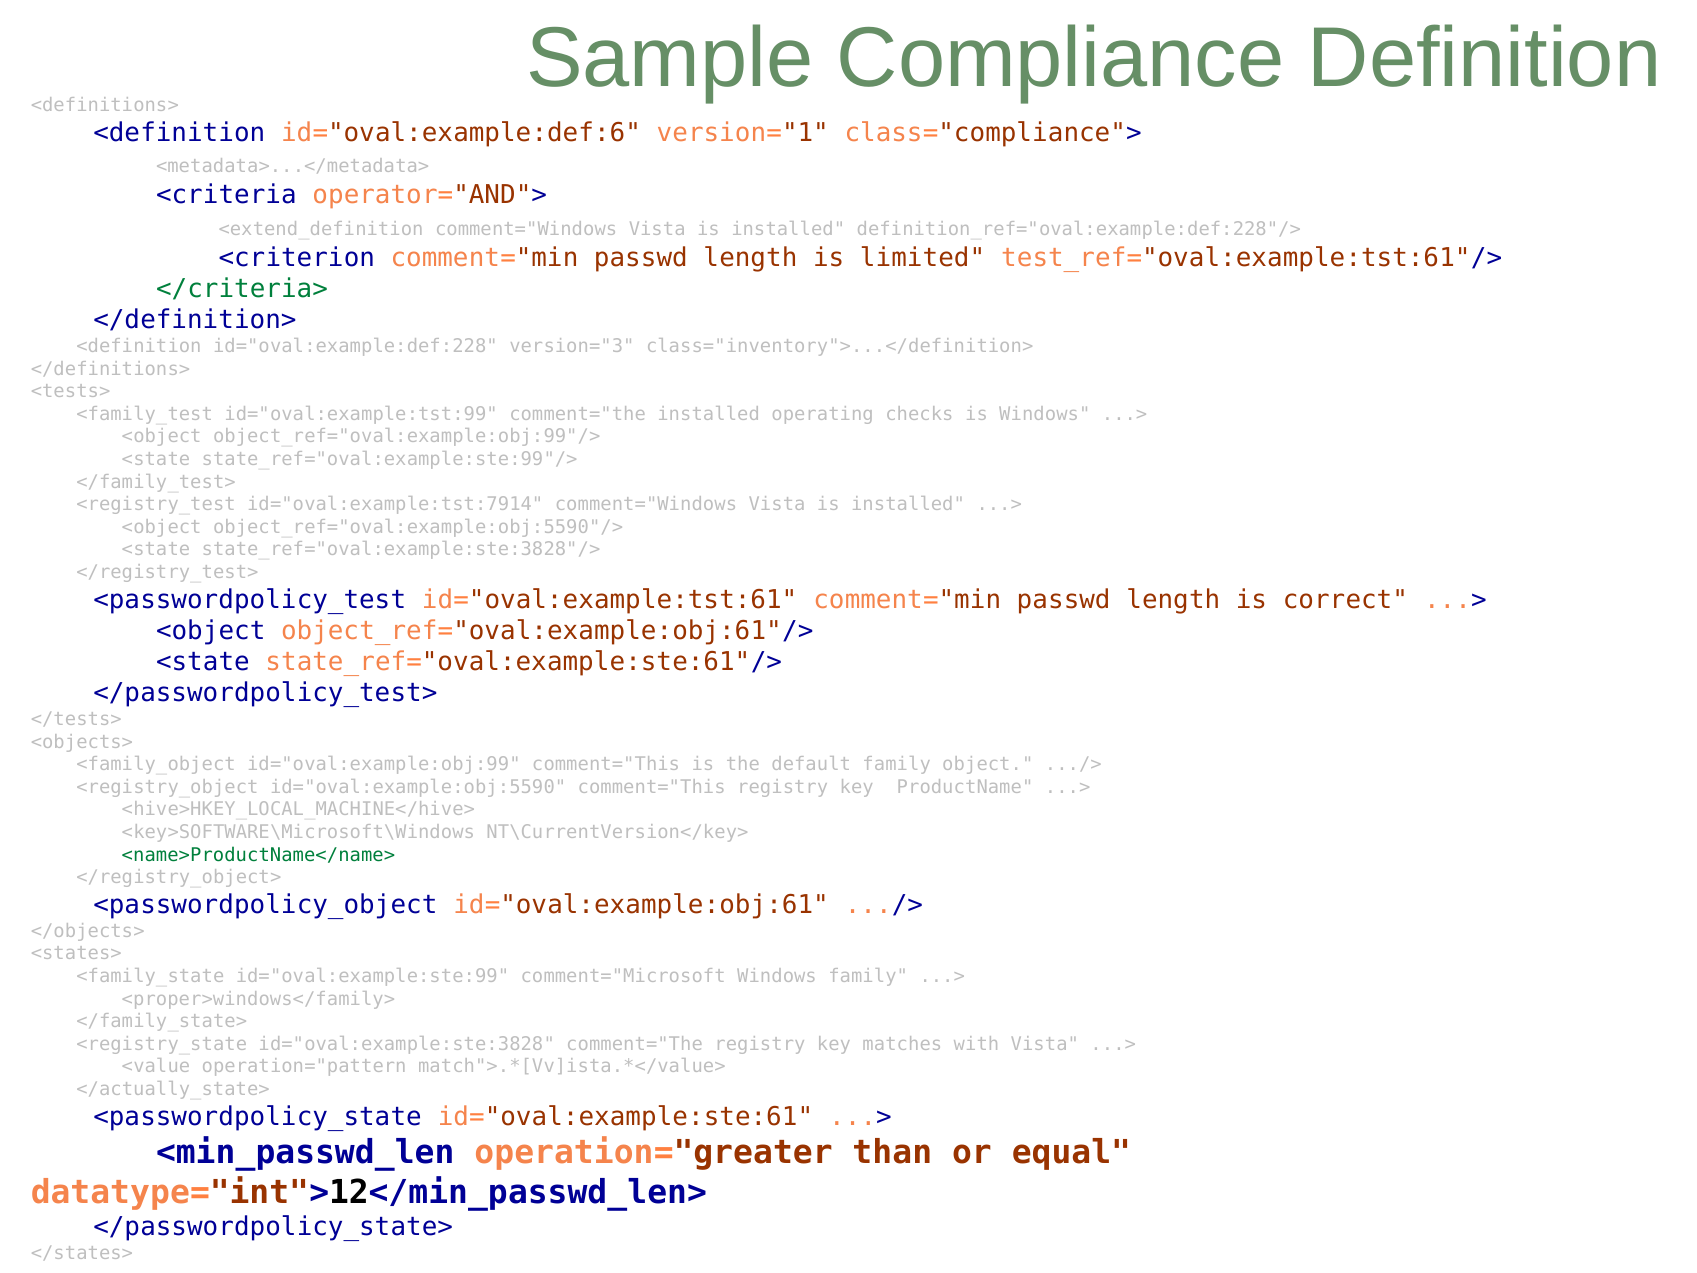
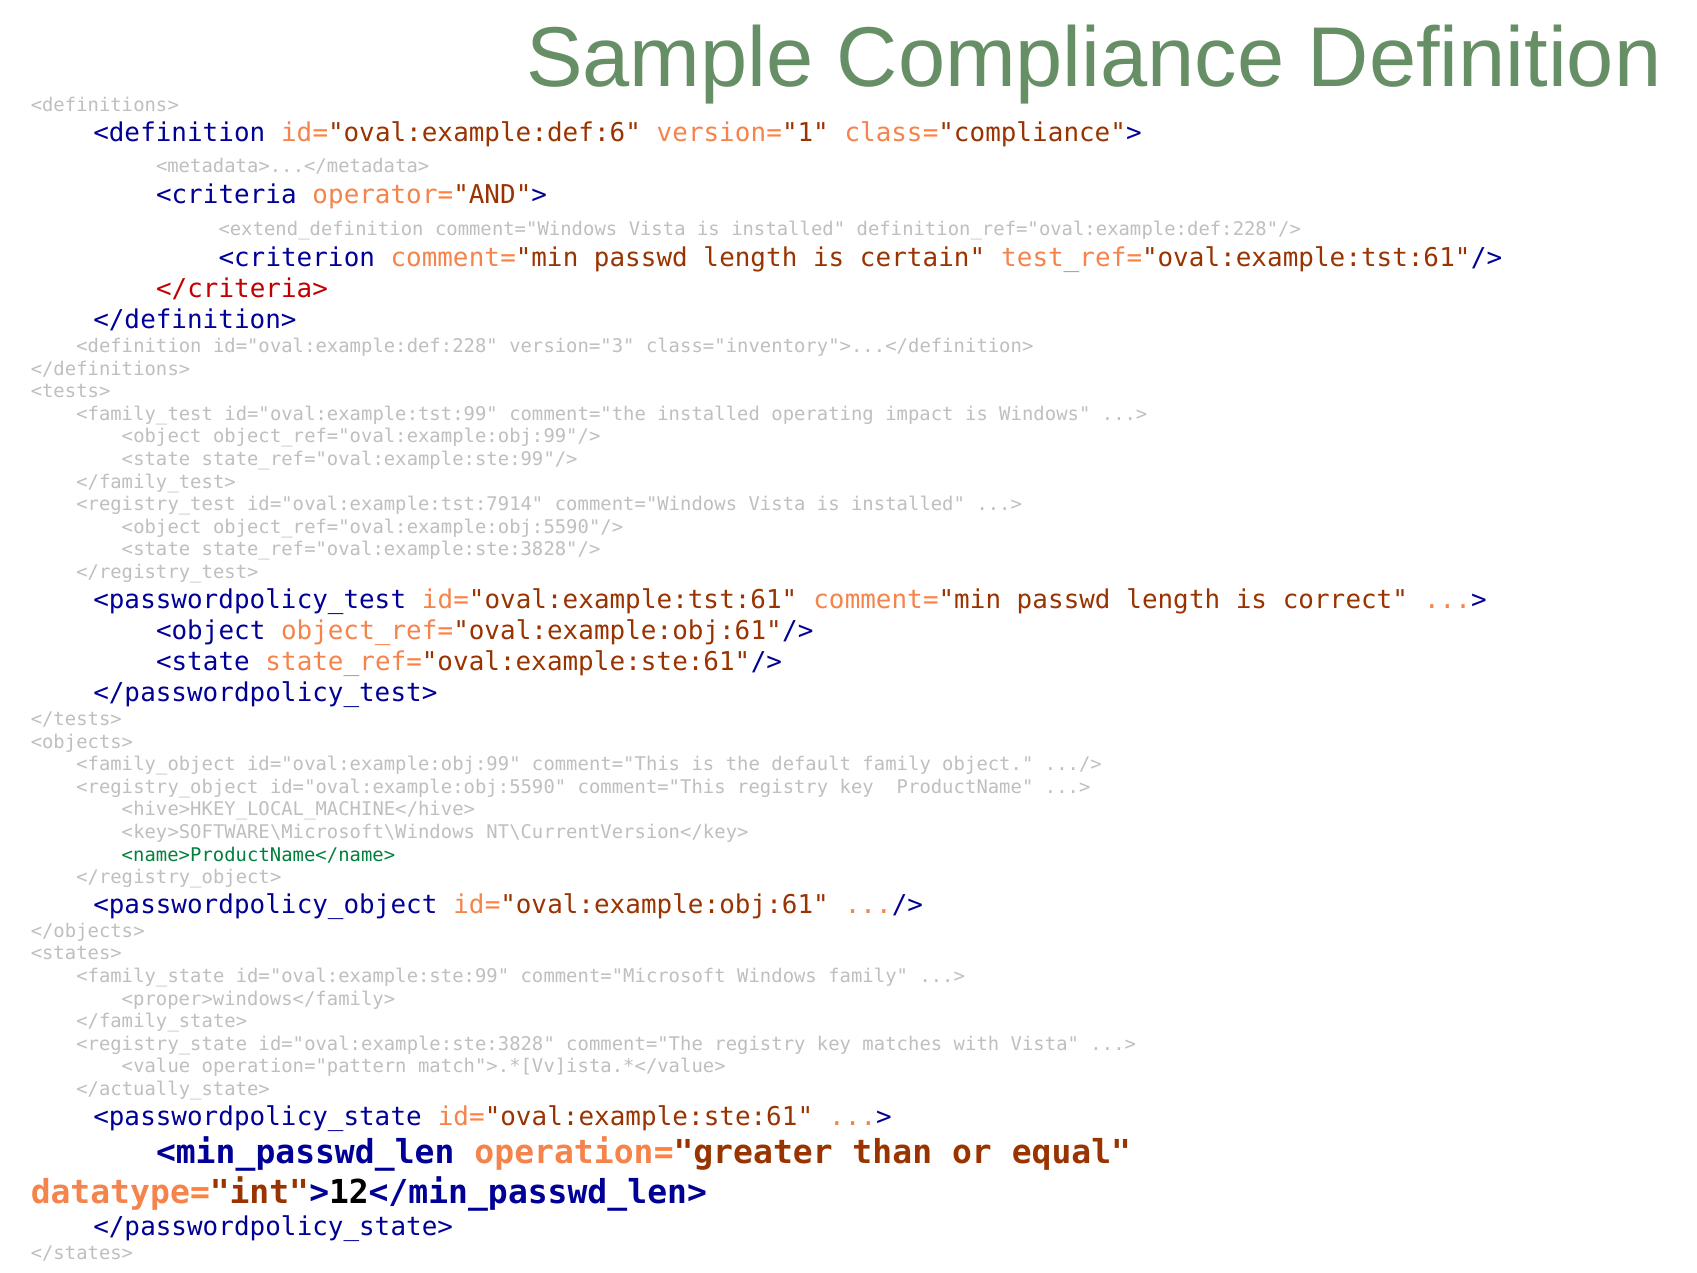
limited: limited -> certain (923, 258)
</criteria> colour: green -> red (242, 289)
checks: checks -> impact (919, 414)
